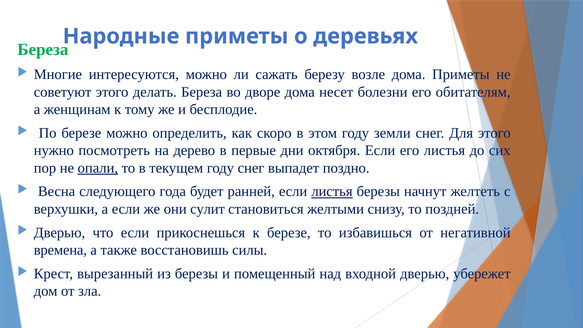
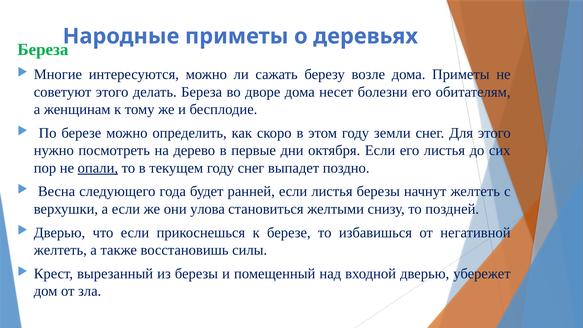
листья underline: present -> none (332, 191)
сулит: сулит -> улова (208, 209)
времена: времена -> желтеть (60, 250)
